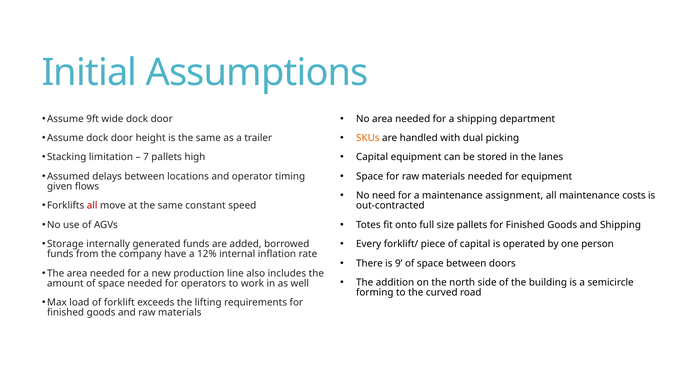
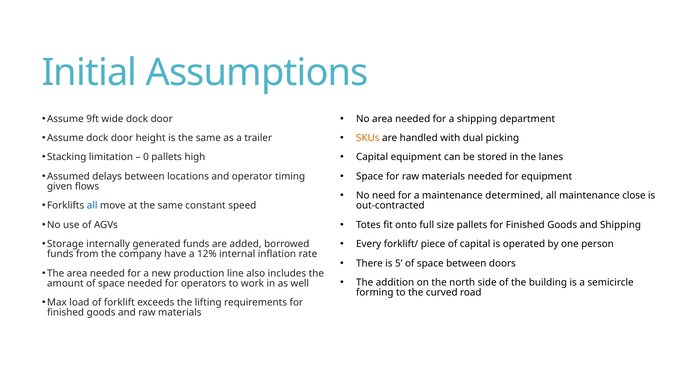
7: 7 -> 0 (146, 157)
assignment: assignment -> determined (514, 196)
costs: costs -> close (634, 196)
all colour: red -> blue (92, 206)
9: 9 -> 5 (399, 263)
